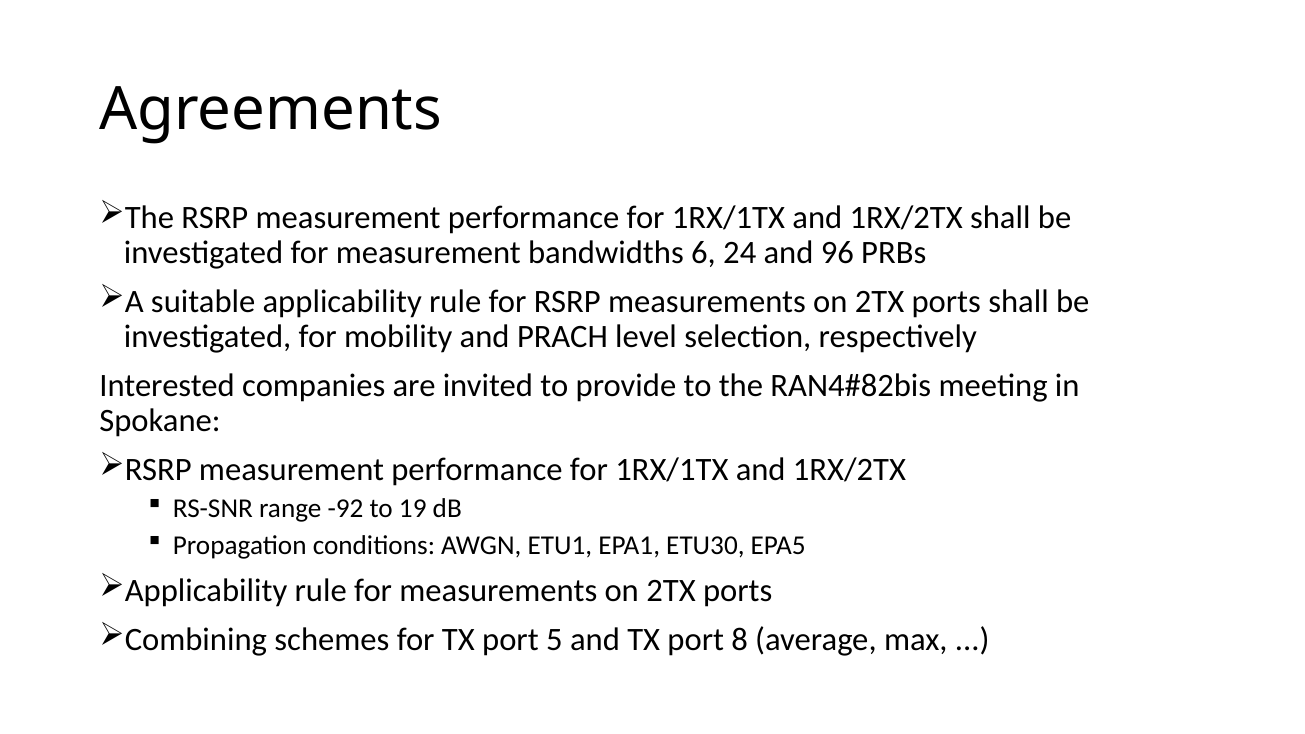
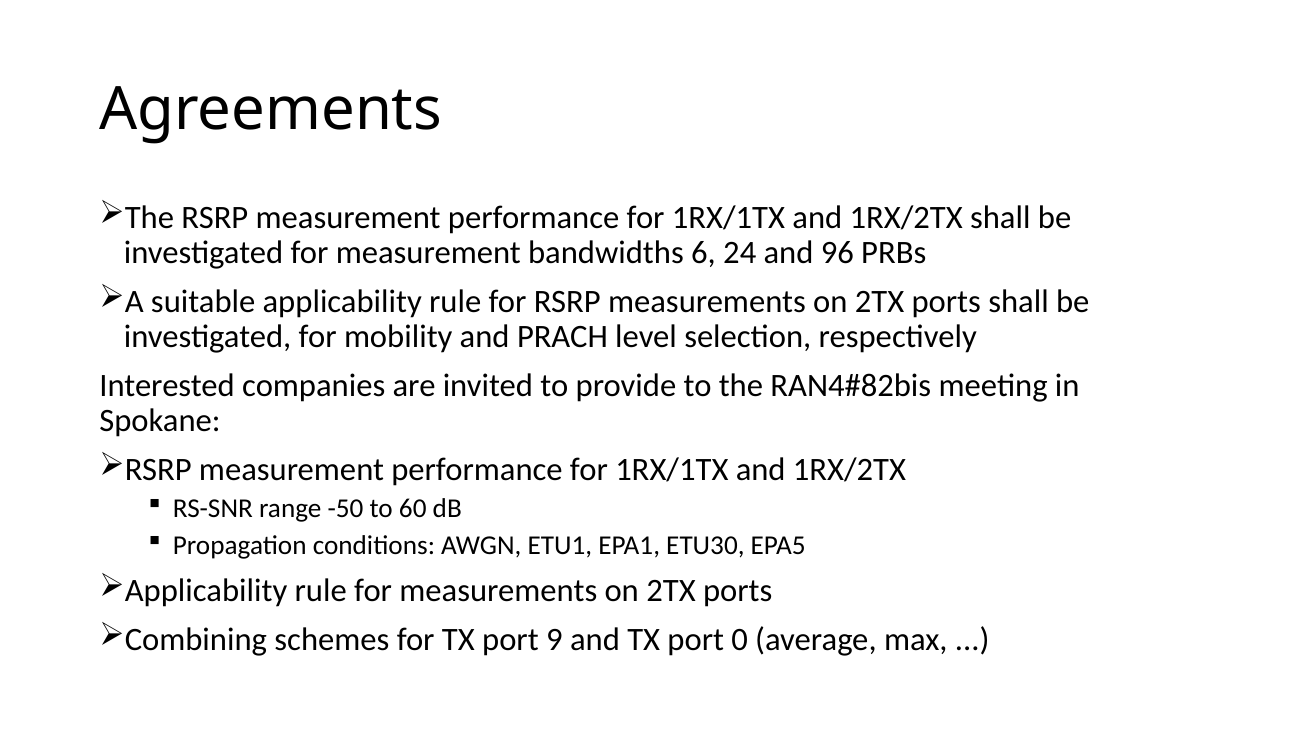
-92: -92 -> -50 (346, 509)
19: 19 -> 60 (413, 509)
5: 5 -> 9 (554, 640)
8: 8 -> 0 (740, 640)
